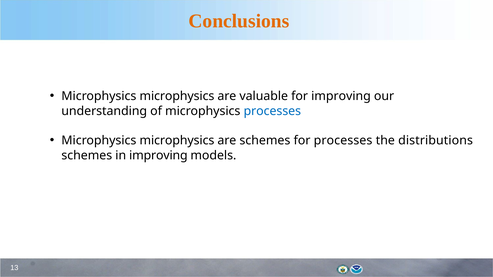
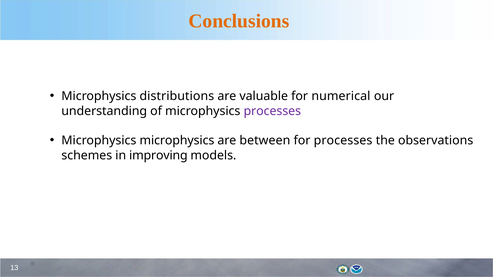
microphysics: microphysics -> distributions (177, 96)
for improving: improving -> numerical (341, 96)
processes colour: blue -> purple (272, 111)
are schemes: schemes -> between (265, 141)
distributions: distributions -> observations (436, 141)
